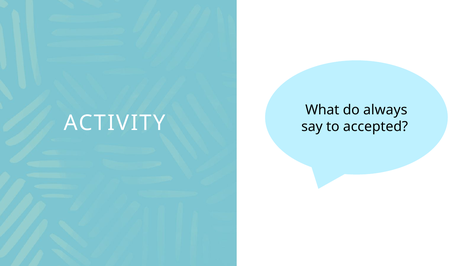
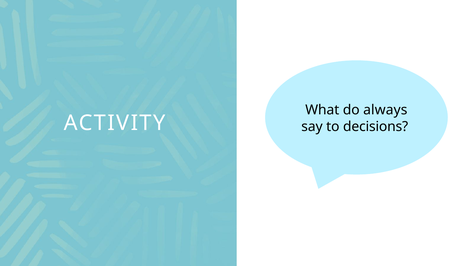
accepted: accepted -> decisions (376, 127)
